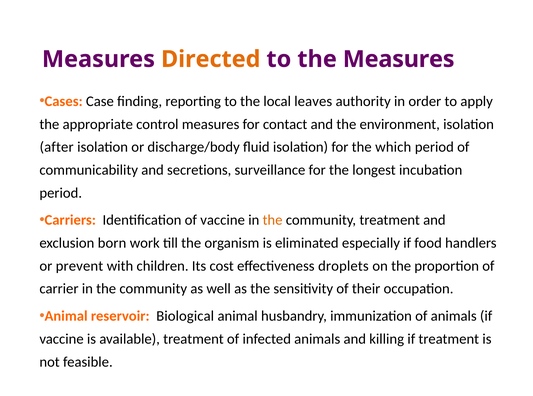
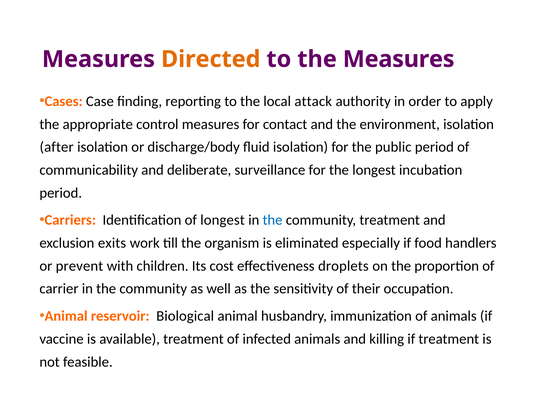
leaves: leaves -> attack (313, 101)
which: which -> public (393, 147)
secretions: secretions -> deliberate (199, 170)
of vaccine: vaccine -> longest (223, 220)
the colour: orange -> blue (273, 220)
born: born -> exits (112, 243)
